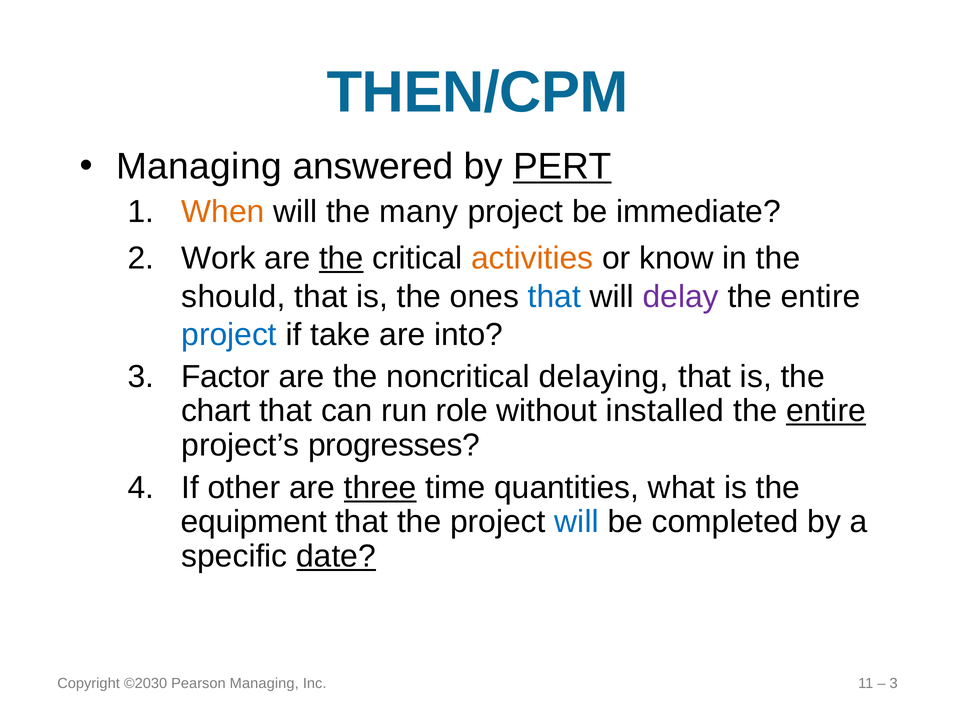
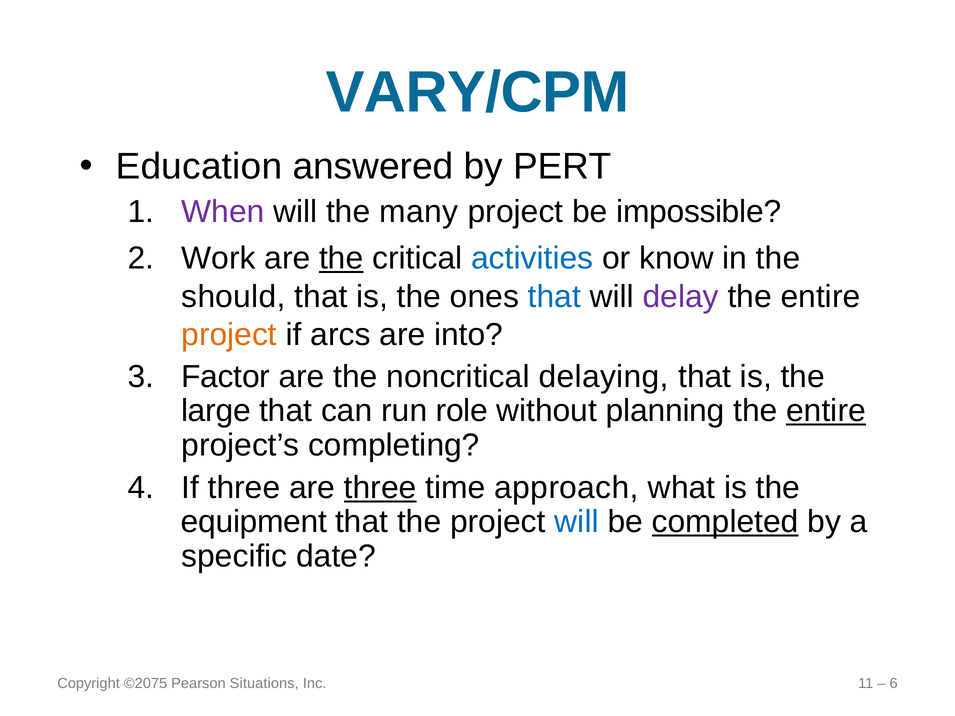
THEN/CPM: THEN/CPM -> VARY/CPM (478, 92)
Managing: Managing -> Education (199, 167)
PERT underline: present -> none (562, 167)
When colour: orange -> purple (223, 212)
immediate: immediate -> impossible (699, 212)
activities colour: orange -> blue (532, 258)
project colour: blue -> orange (229, 335)
take: take -> arcs (340, 335)
chart: chart -> large (216, 411)
installed: installed -> planning (665, 411)
progresses: progresses -> completing (394, 445)
If other: other -> three (244, 488)
quantities: quantities -> approach (567, 488)
completed underline: none -> present (725, 522)
date underline: present -> none (336, 557)
©2030: ©2030 -> ©2075 (146, 684)
Pearson Managing: Managing -> Situations (264, 684)
3: 3 -> 6 (894, 684)
